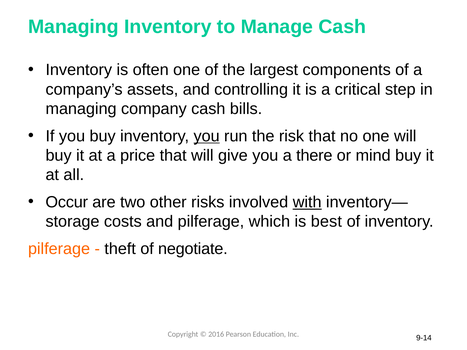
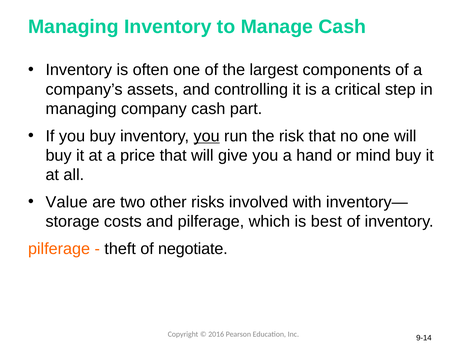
bills: bills -> part (246, 109)
there: there -> hand (314, 156)
Occur: Occur -> Value (67, 202)
with underline: present -> none (307, 202)
